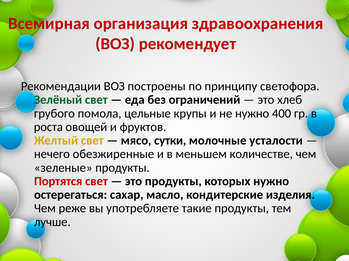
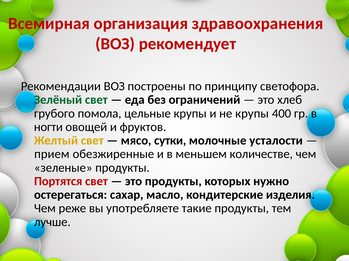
не нужно: нужно -> крупы (252, 114)
роста: роста -> ногти (48, 127)
нечего: нечего -> прием (52, 155)
